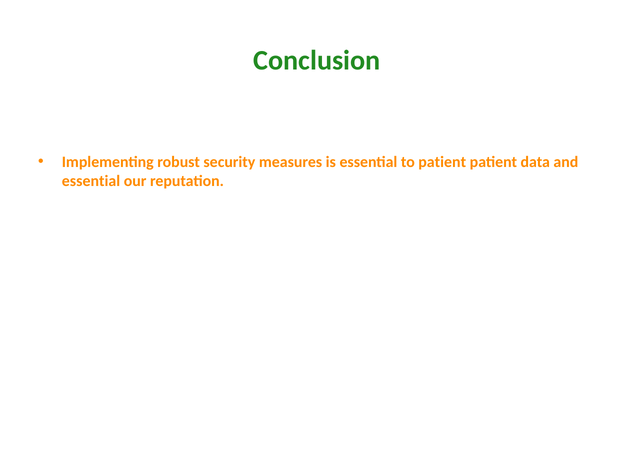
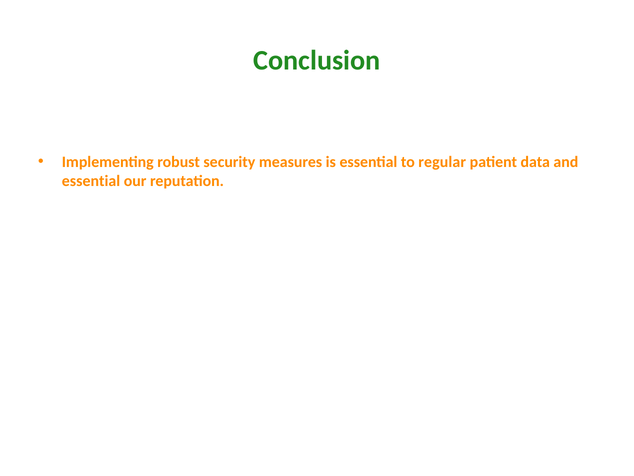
to patient: patient -> regular (442, 162)
